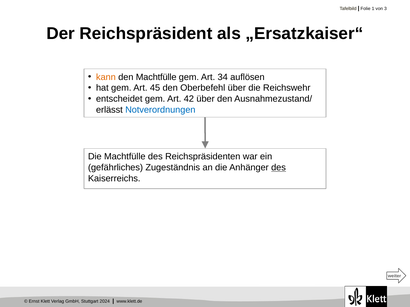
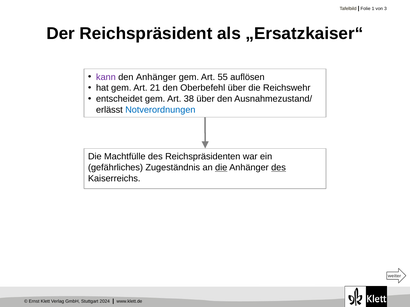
kann colour: orange -> purple (106, 77)
den Machtfülle: Machtfülle -> Anhänger (156, 77)
34: 34 -> 55 (223, 77)
45: 45 -> 21 (155, 88)
42: 42 -> 38 (189, 99)
die underline: none -> present (221, 168)
